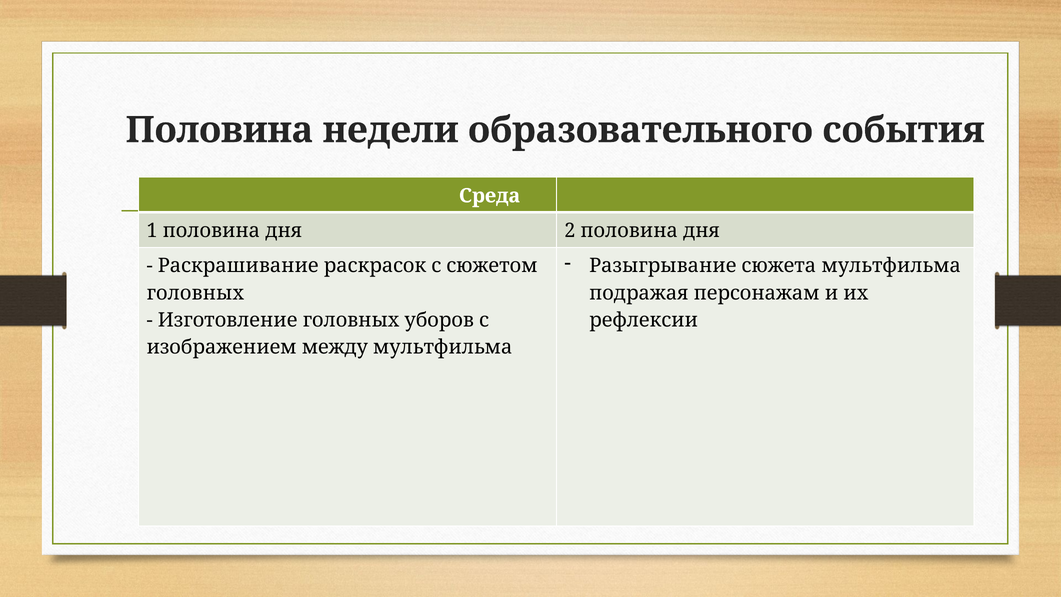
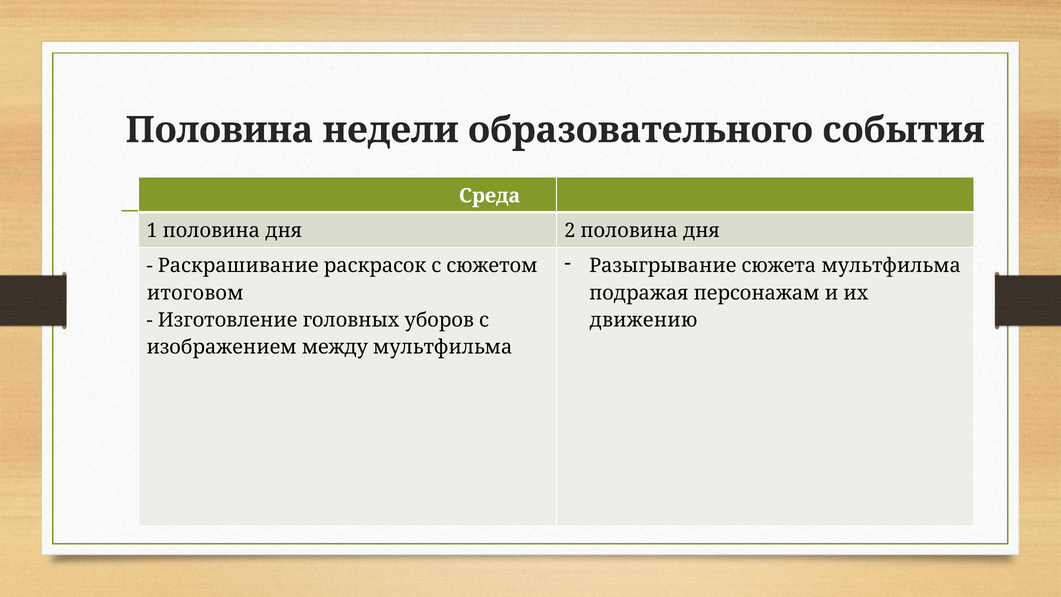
головных: головных -> итоговом (195, 293)
рефлексии: рефлексии -> движению (643, 320)
